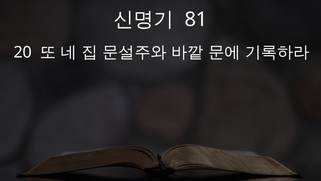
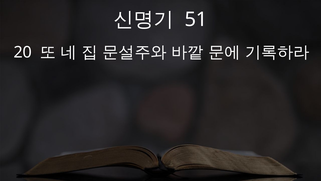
81: 81 -> 51 (196, 19)
